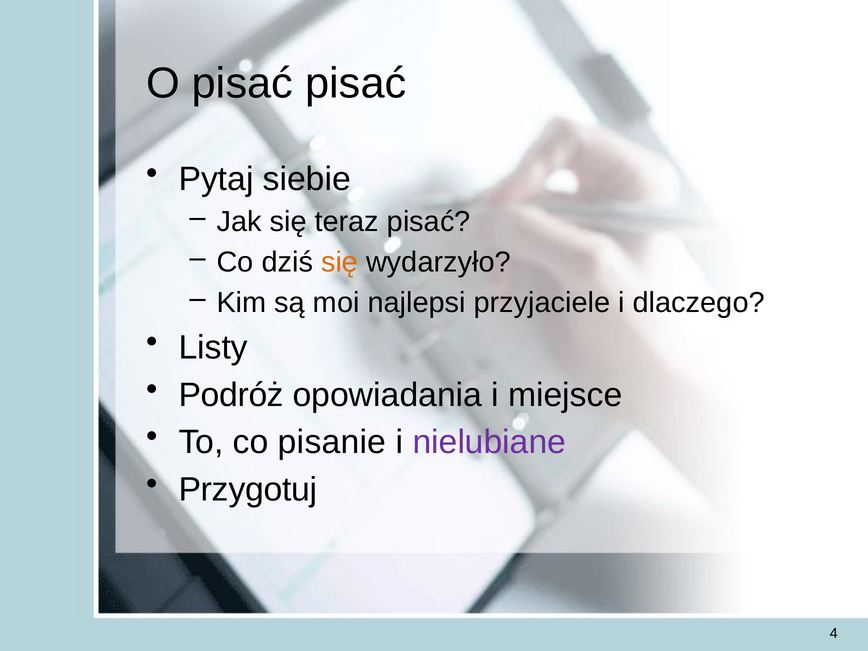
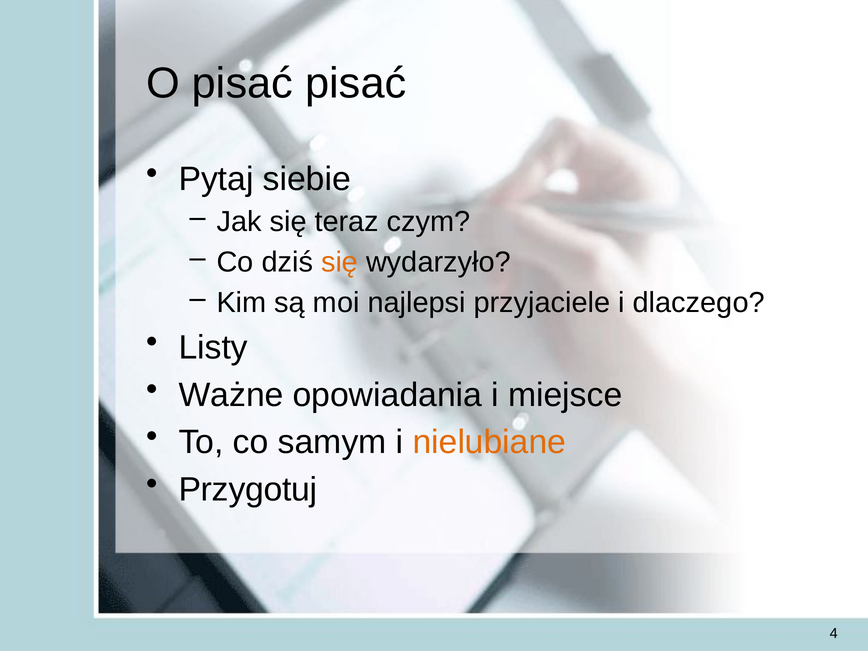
teraz pisać: pisać -> czym (429, 222)
Podróż: Podróż -> Ważne (231, 395)
pisanie: pisanie -> samym (332, 442)
nielubiane colour: purple -> orange (489, 442)
